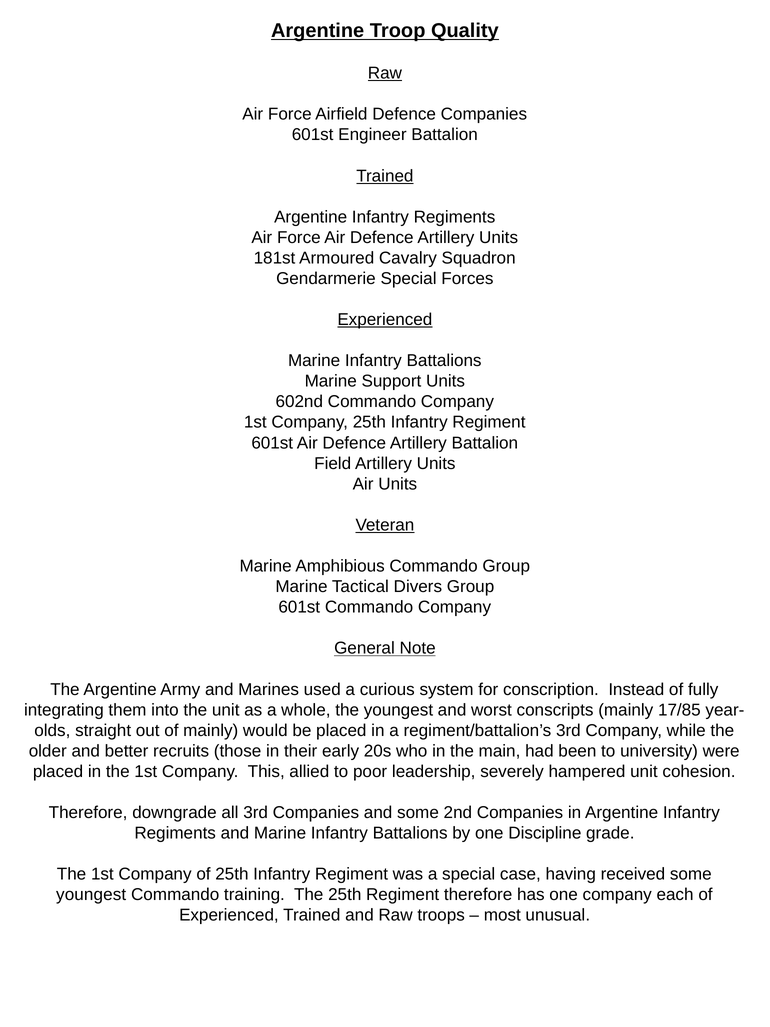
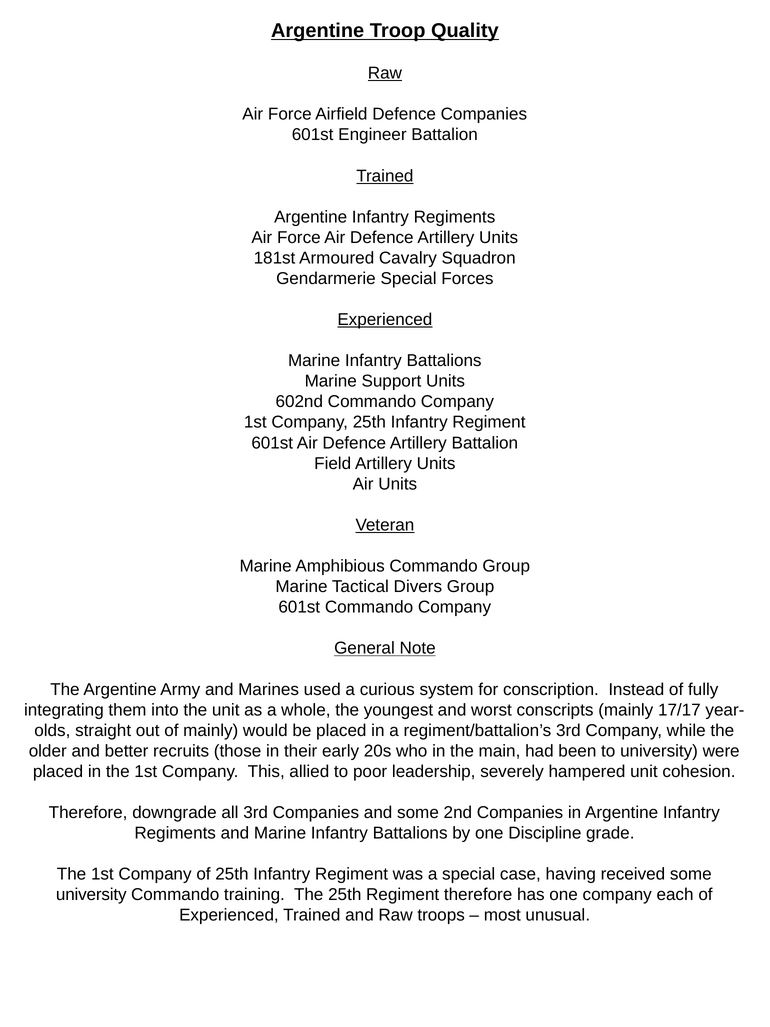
17/85: 17/85 -> 17/17 (679, 710)
youngest: youngest -> university (91, 894)
